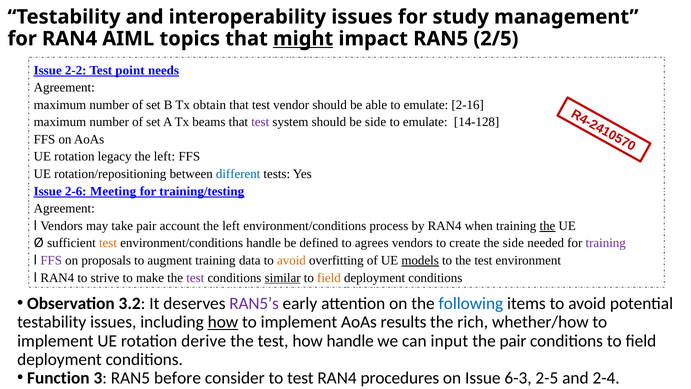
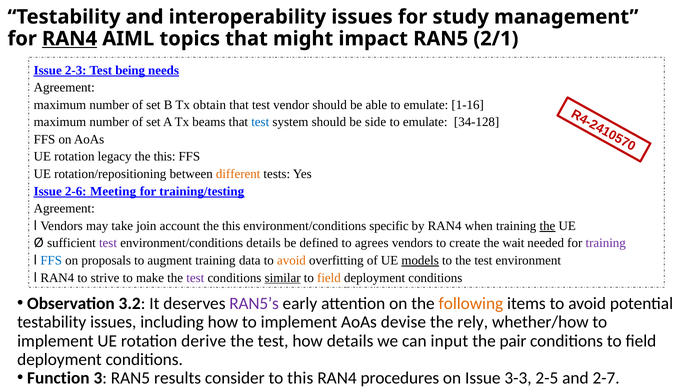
RAN4 underline: none -> present (70, 39)
might underline: present -> none (303, 39)
2/5: 2/5 -> 2/1 (496, 39)
2-2: 2-2 -> 2-3 (76, 70)
point: point -> being (130, 70)
2-16: 2-16 -> 1-16 (468, 105)
test colour: purple -> blue (260, 122)
14-128: 14-128 -> 34-128 (477, 122)
left: left -> this (165, 157)
different colour: blue -> orange (238, 174)
take pair: pair -> join (146, 226)
account the left: left -> this (231, 226)
process: process -> specific (389, 226)
test colour: orange -> purple (108, 243)
environment/conditions handle: handle -> details (264, 243)
the side: side -> wait (513, 243)
FFS colour: purple -> blue (51, 260)
following colour: blue -> orange (471, 303)
how underline: present -> none (223, 322)
results: results -> devise (403, 322)
rich: rich -> rely (473, 322)
how handle: handle -> details (350, 341)
before: before -> results (178, 378)
to test: test -> this (300, 378)
6-3: 6-3 -> 3-3 (518, 378)
2-4: 2-4 -> 2-7 (606, 378)
